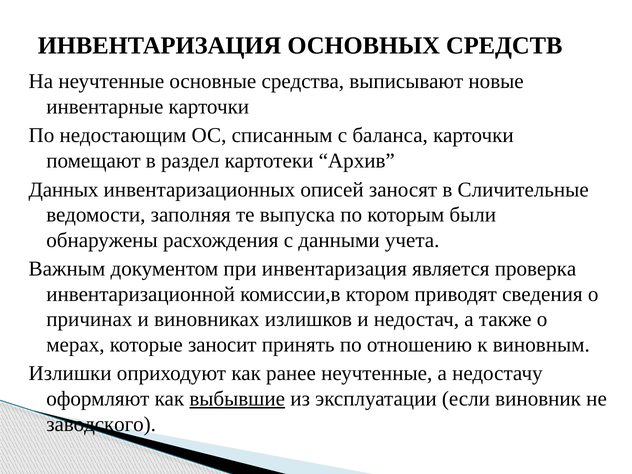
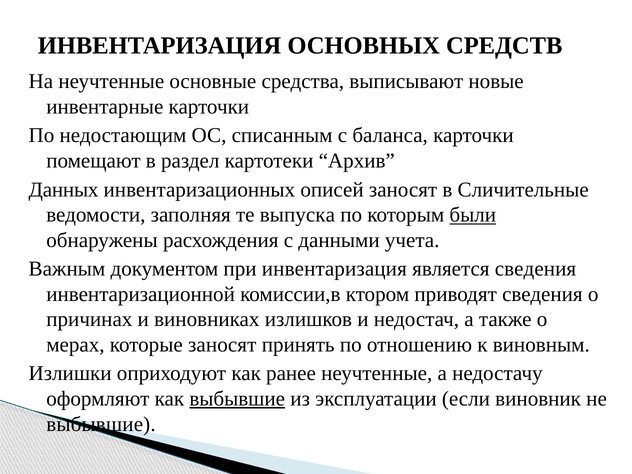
были underline: none -> present (473, 215)
является проверка: проверка -> сведения (535, 269)
которые заносит: заносит -> заносят (222, 345)
заводского: заводского -> выбывшие (101, 424)
